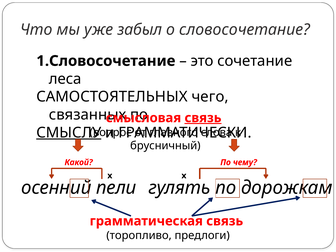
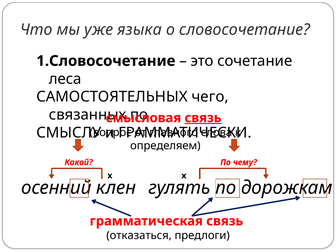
забыл: забыл -> языка (140, 30)
СМЫСЛУ underline: present -> none (69, 133)
брусничный: брусничный -> определяем (165, 146)
пели: пели -> клен (116, 188)
торопливо: торопливо -> отказаться (139, 236)
